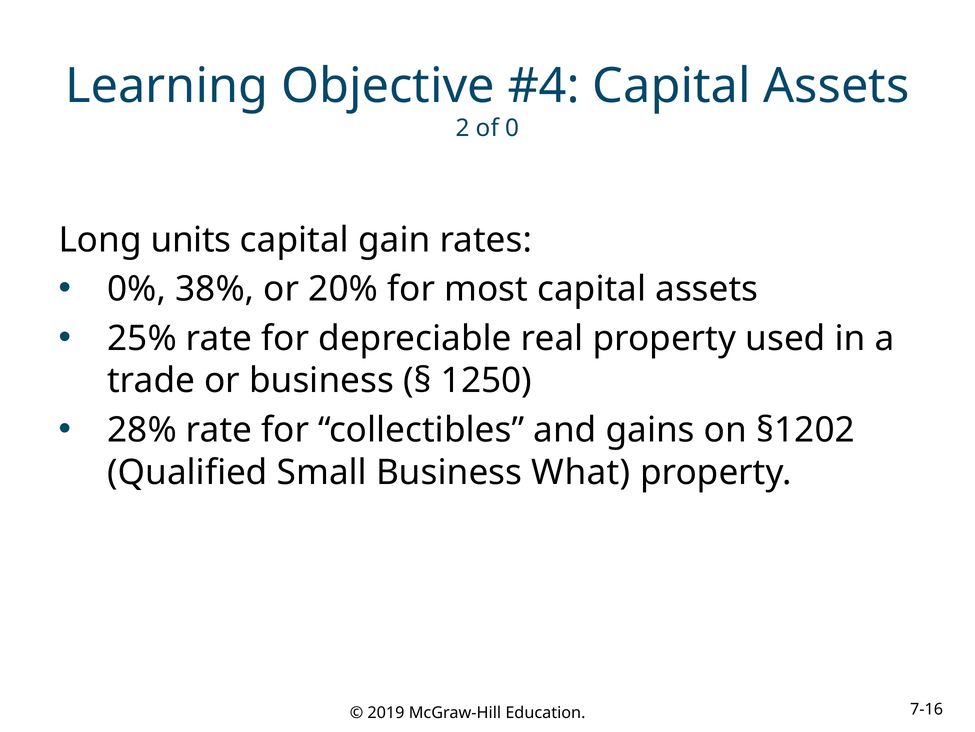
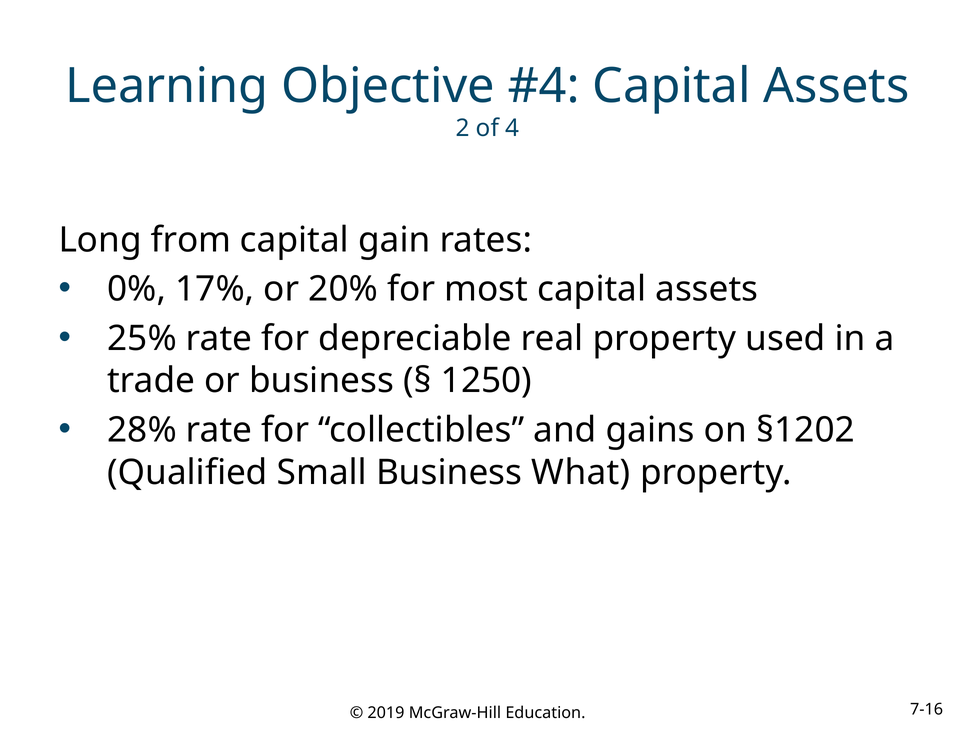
0: 0 -> 4 (512, 128)
units: units -> from (191, 240)
38%: 38% -> 17% (215, 289)
